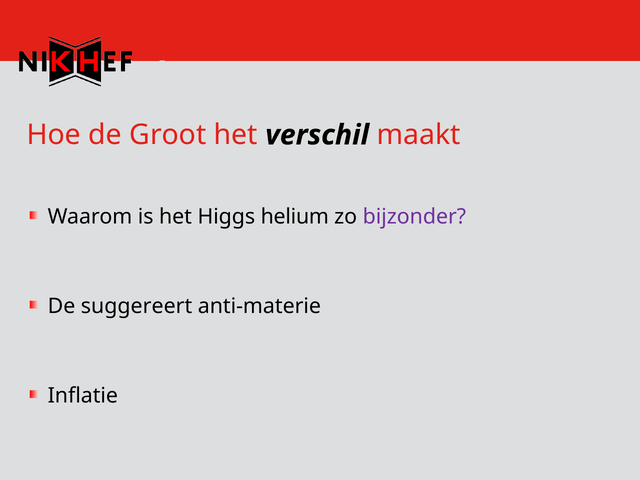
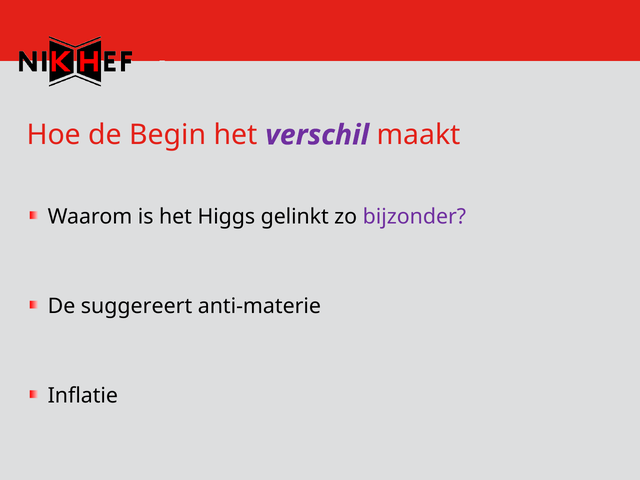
Groot: Groot -> Begin (168, 135)
verschil colour: black -> purple (317, 135)
helium: helium -> gelinkt (295, 217)
